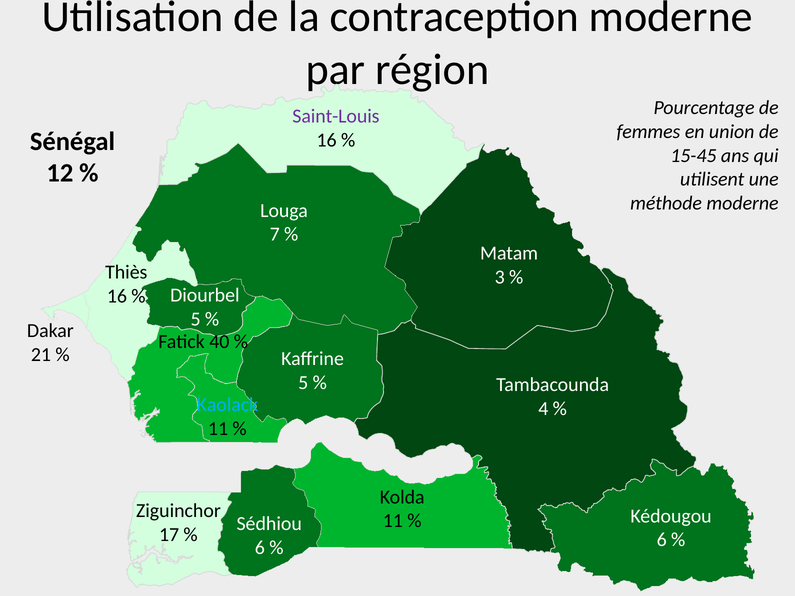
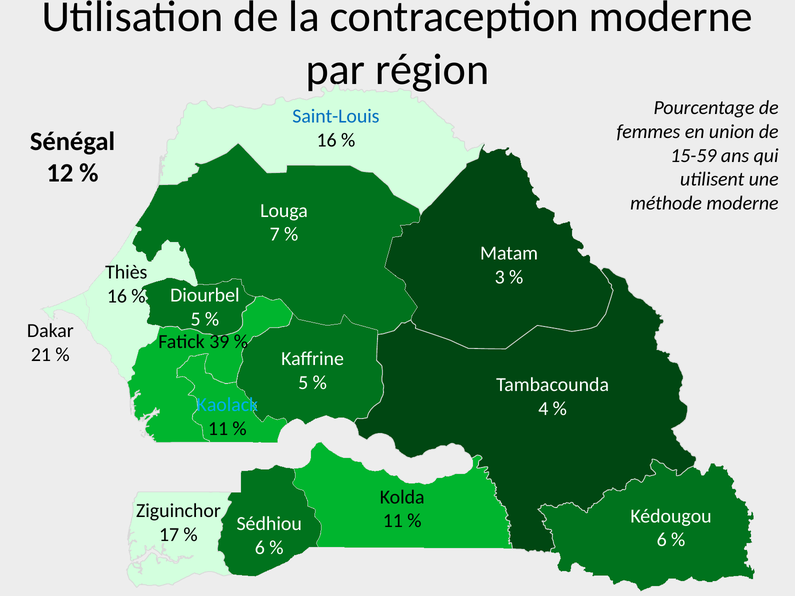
Saint-Louis colour: purple -> blue (336, 116)
15-45: 15-45 -> 15-59 (693, 156)
40: 40 -> 39 (219, 342)
